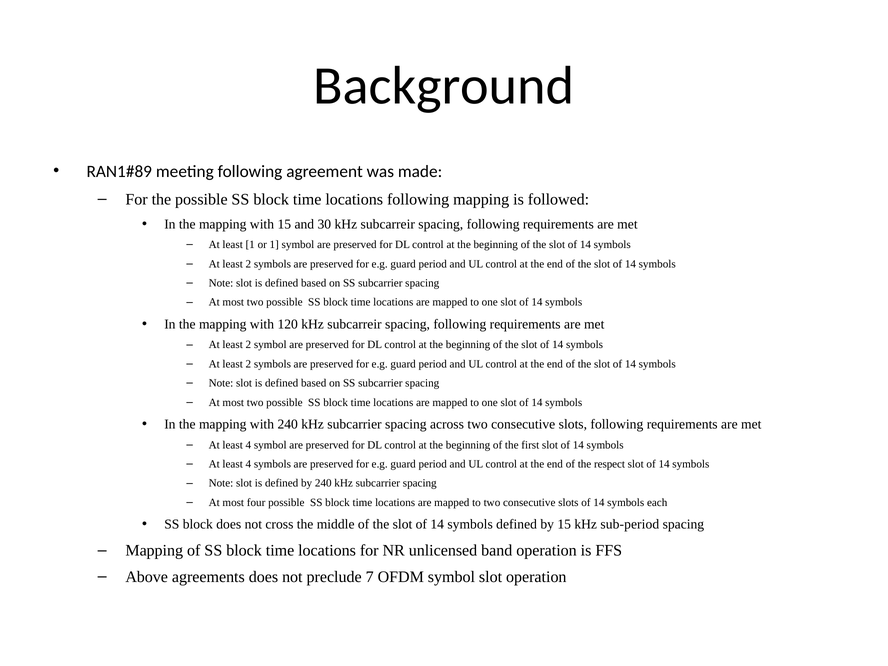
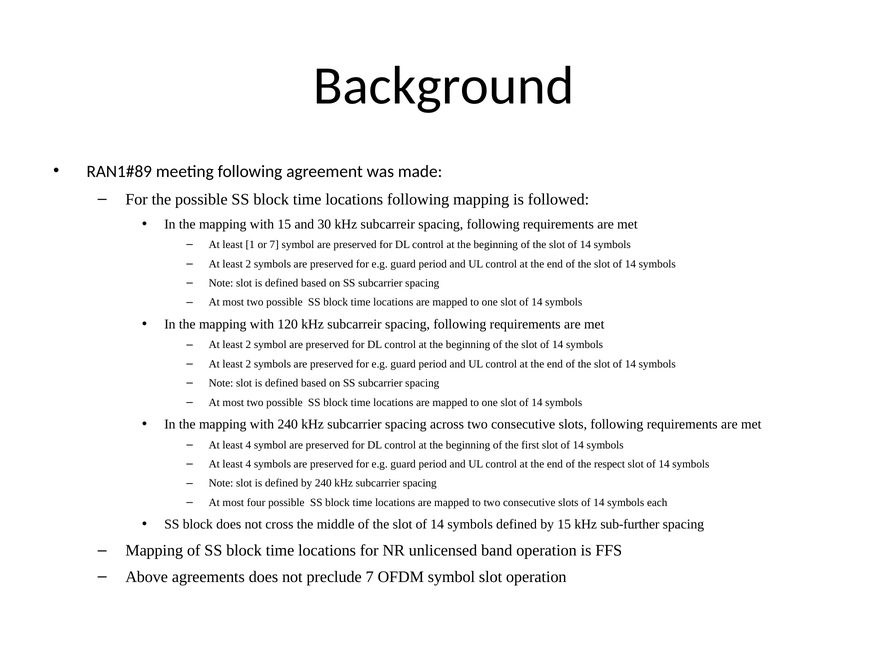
or 1: 1 -> 7 (274, 245)
sub-period: sub-period -> sub-further (630, 524)
